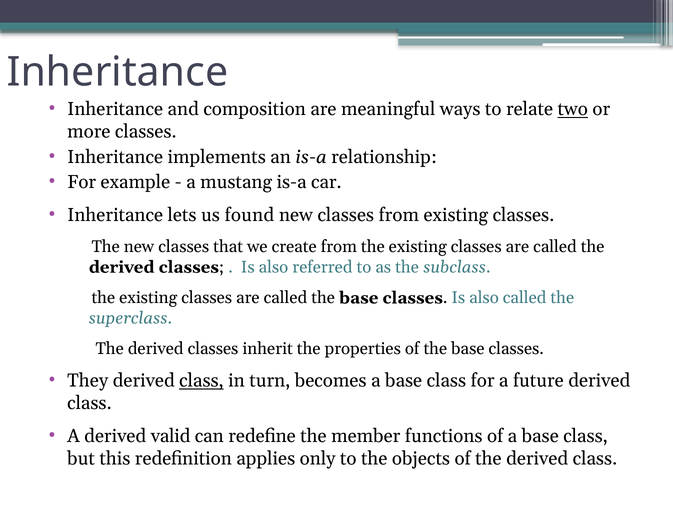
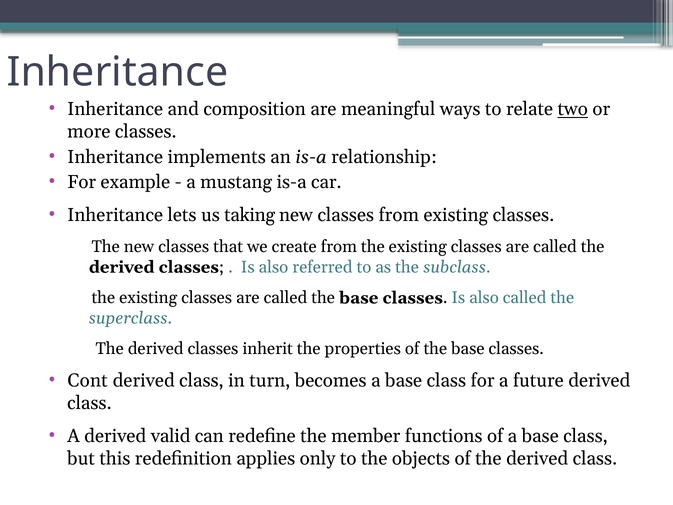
found: found -> taking (250, 215)
They: They -> Cont (88, 381)
class underline: present -> none (201, 381)
